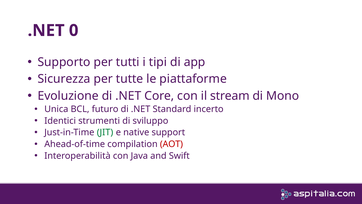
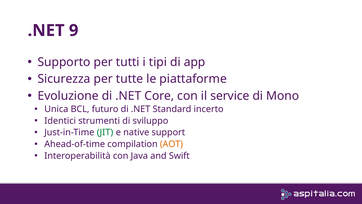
0: 0 -> 9 (74, 30)
stream: stream -> service (230, 96)
AOT colour: red -> orange (171, 144)
